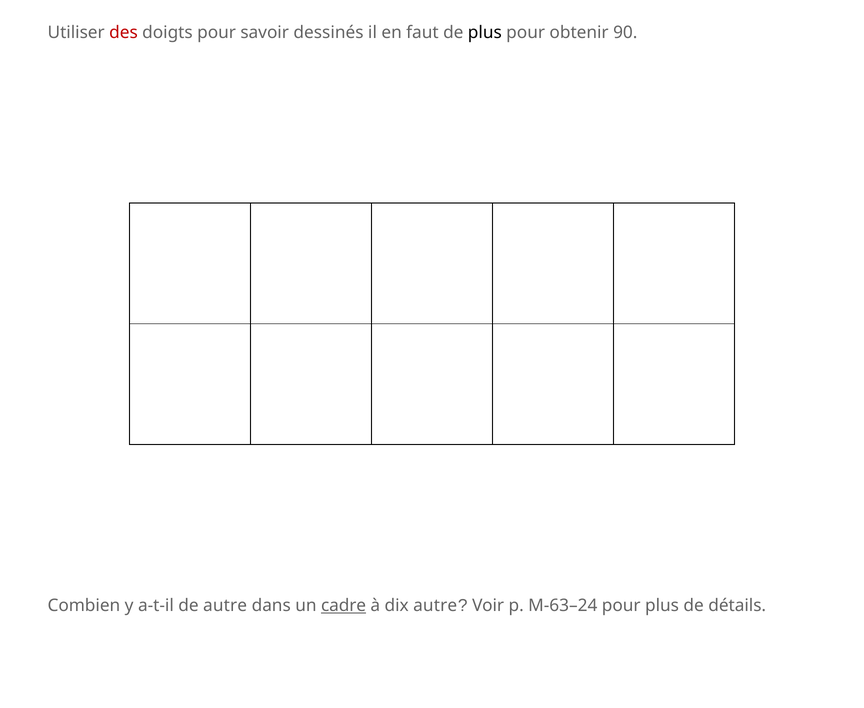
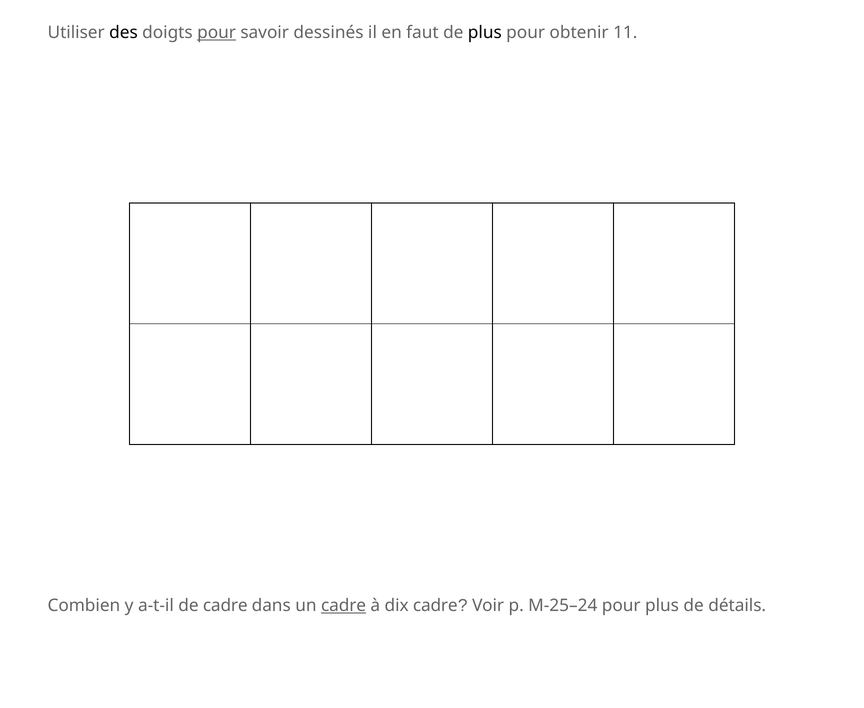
des colour: red -> black (123, 33)
pour underline: none -> present (217, 33)
90: 90 -> 11 (625, 33)
de autre: autre -> cadre (225, 606)
dix autre: autre -> cadre (435, 606)
M-63–24: M-63–24 -> M-25–24 (563, 606)
